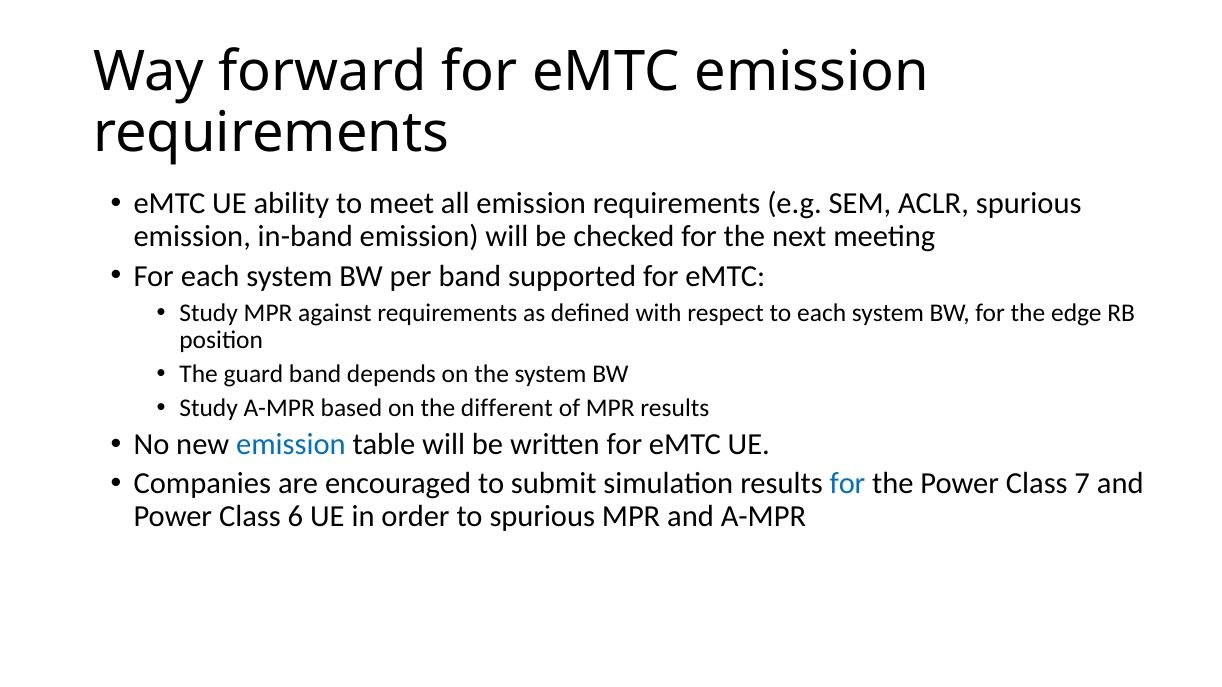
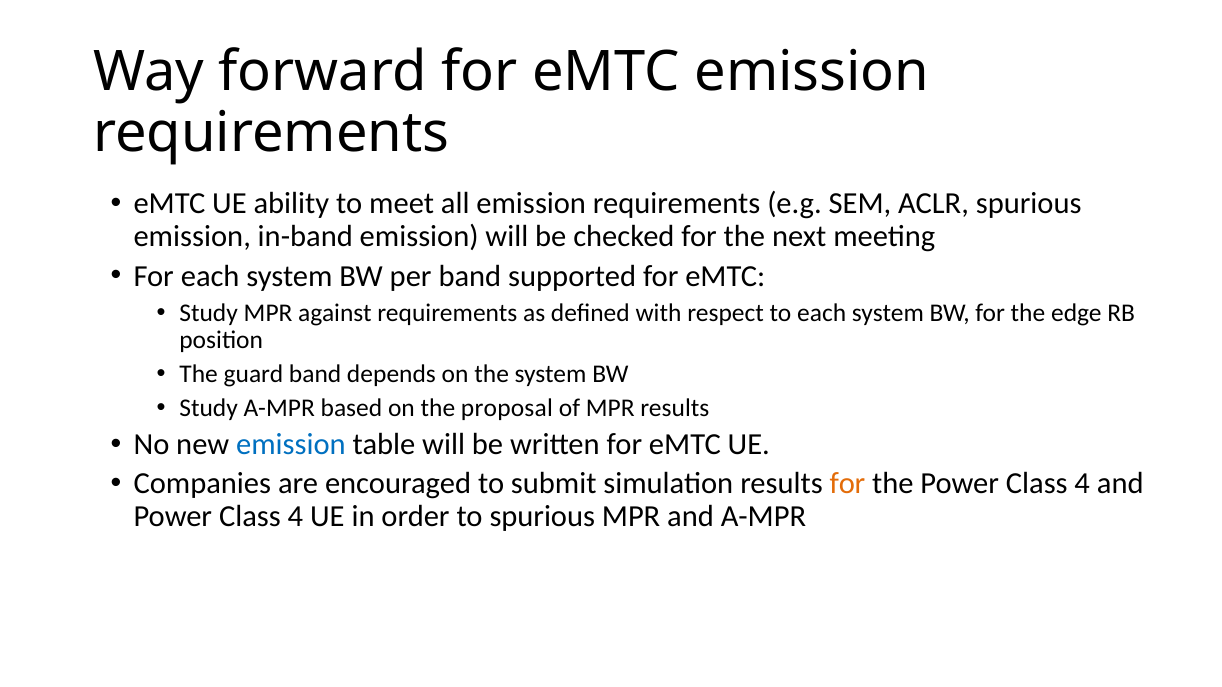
different: different -> proposal (507, 408)
for colour: blue -> orange (848, 484)
the Power Class 7: 7 -> 4 (1082, 484)
6: 6 -> 4 (295, 517)
